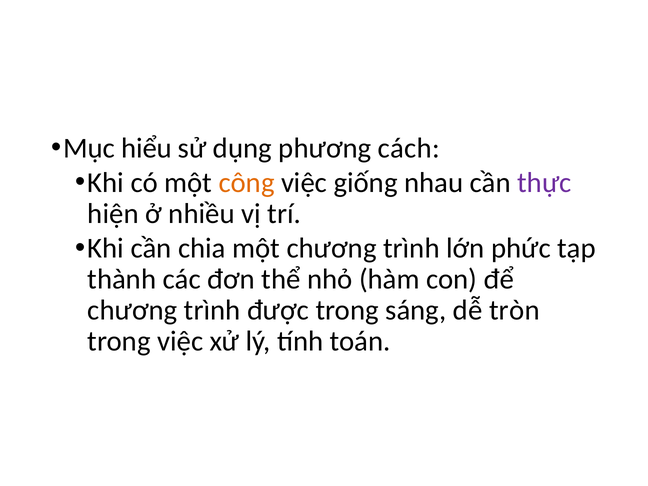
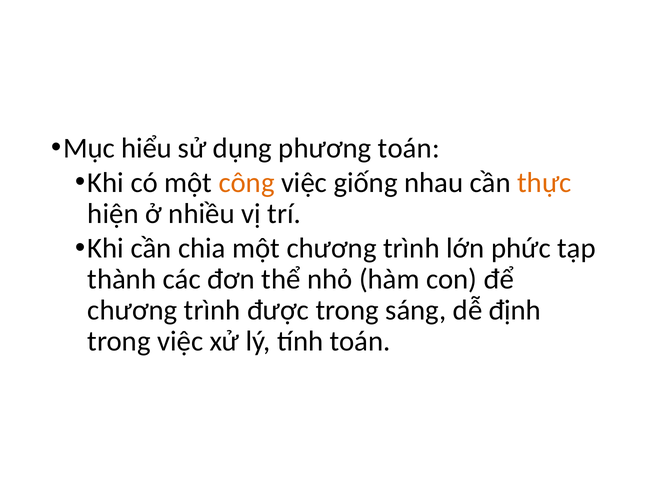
phương cách: cách -> toán (409, 148)
thực colour: purple -> orange (544, 182)
tròn: tròn -> định (515, 310)
